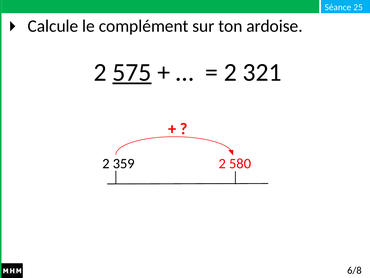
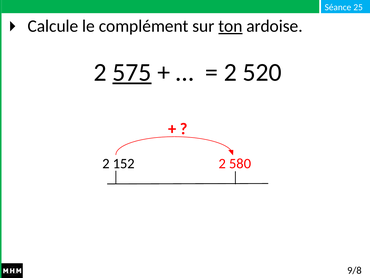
ton underline: none -> present (230, 26)
321: 321 -> 520 (262, 72)
359: 359 -> 152 (124, 163)
6/8: 6/8 -> 9/8 (354, 270)
